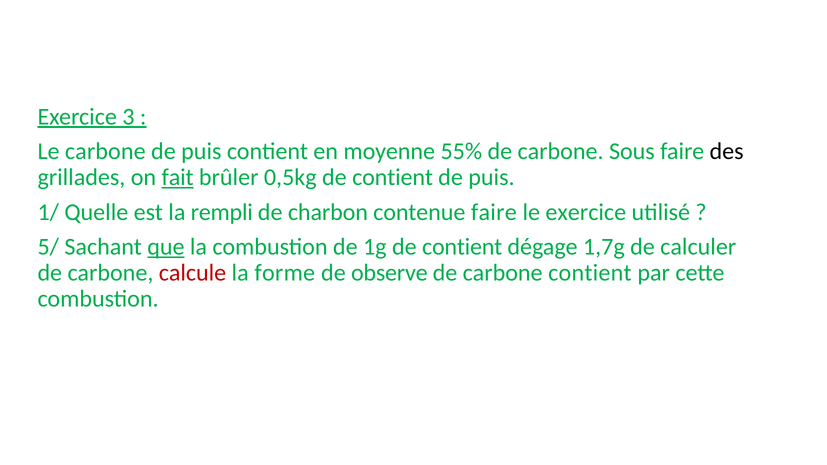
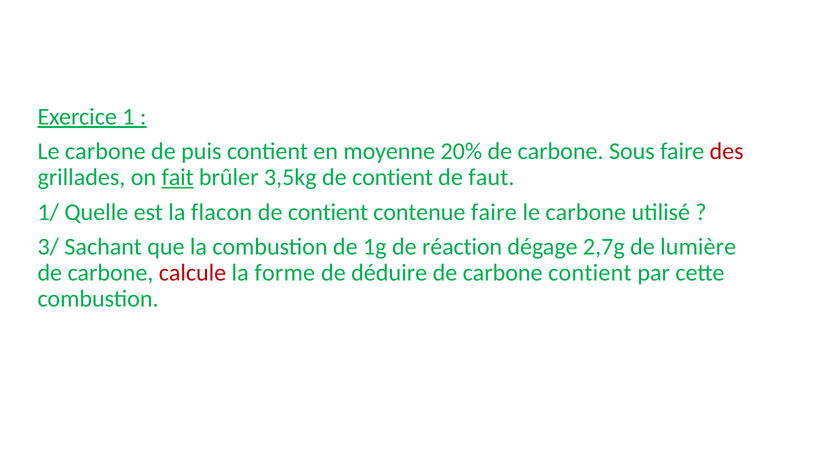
3: 3 -> 1 (128, 117)
55%: 55% -> 20% (461, 151)
des colour: black -> red (727, 151)
0,5kg: 0,5kg -> 3,5kg (290, 177)
puis: puis -> faut (491, 177)
rempli: rempli -> flacon (222, 212)
charbon: charbon -> contient (328, 212)
exercice: exercice -> carbone (586, 212)
5/: 5/ -> 3/ (48, 247)
que underline: present -> none (166, 247)
1g de contient: contient -> réaction (462, 247)
1,7g: 1,7g -> 2,7g (604, 247)
calculer: calculer -> lumière (698, 247)
observe: observe -> déduire (389, 273)
